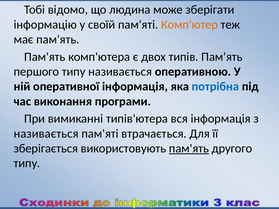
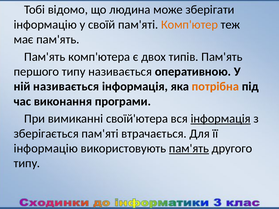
ній оперативної: оперативної -> називається (66, 87)
потрібна colour: blue -> orange (215, 87)
типів'ютера: типів'ютера -> своїй'ютера (137, 119)
інформація underline: none -> present (221, 119)
називається: називається -> зберігається (46, 134)
зберігається: зберігається -> інформацію (46, 149)
